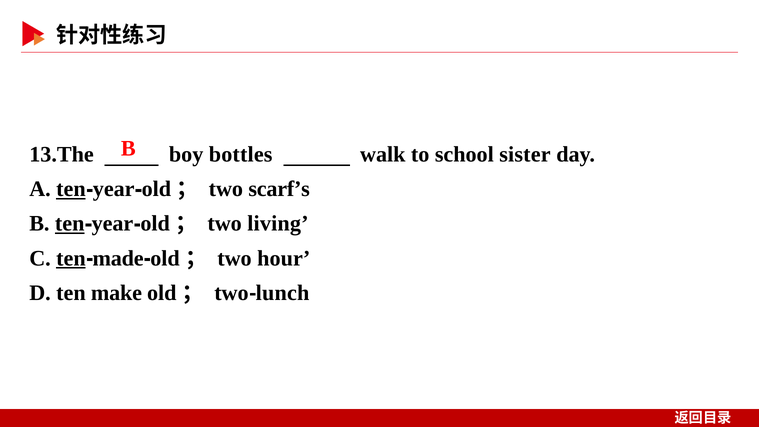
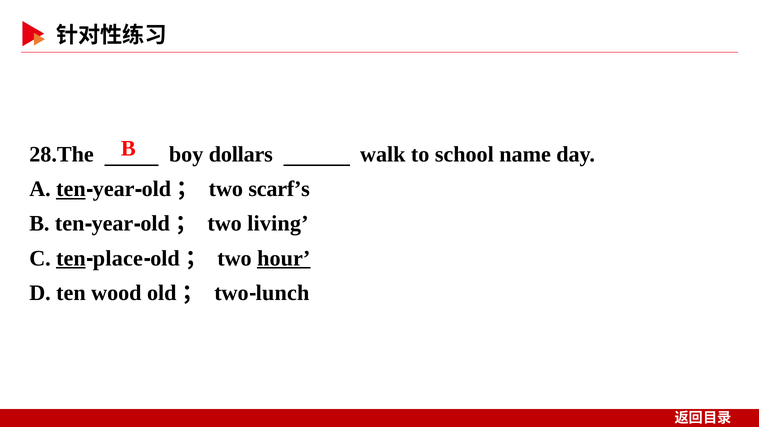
13.The: 13.The -> 28.The (62, 155)
bottles: bottles -> dollars (241, 155)
sister: sister -> name (525, 155)
ten underline: present -> none (70, 224)
made: made -> place (118, 258)
hour underline: none -> present (284, 258)
make: make -> wood (116, 293)
